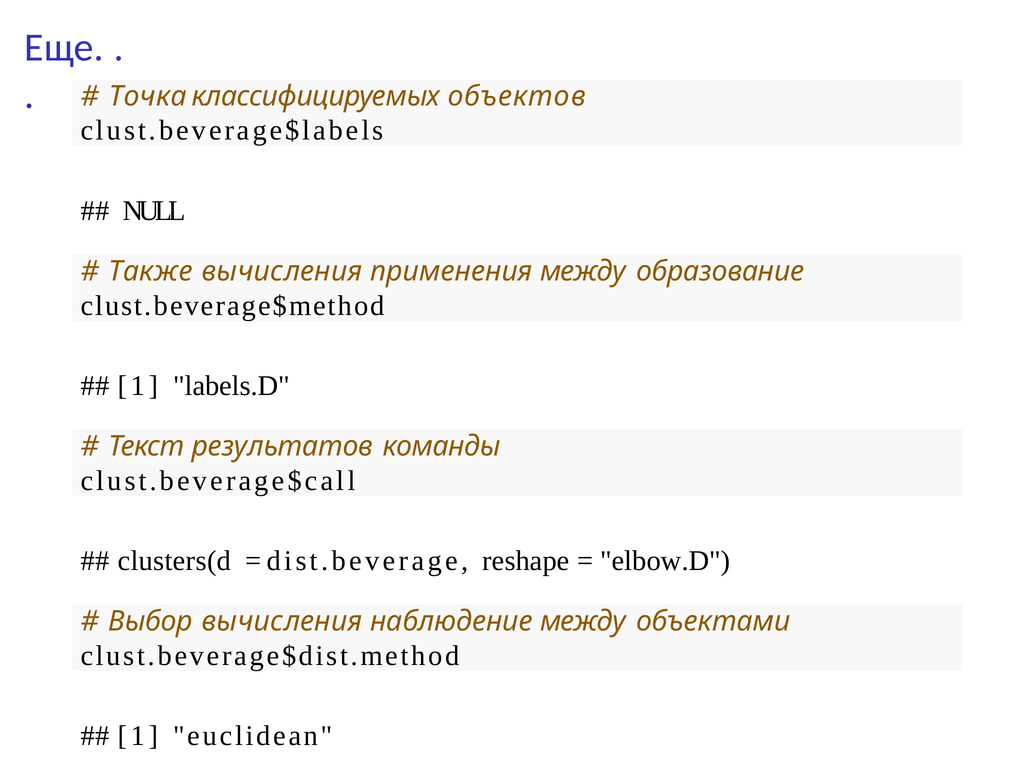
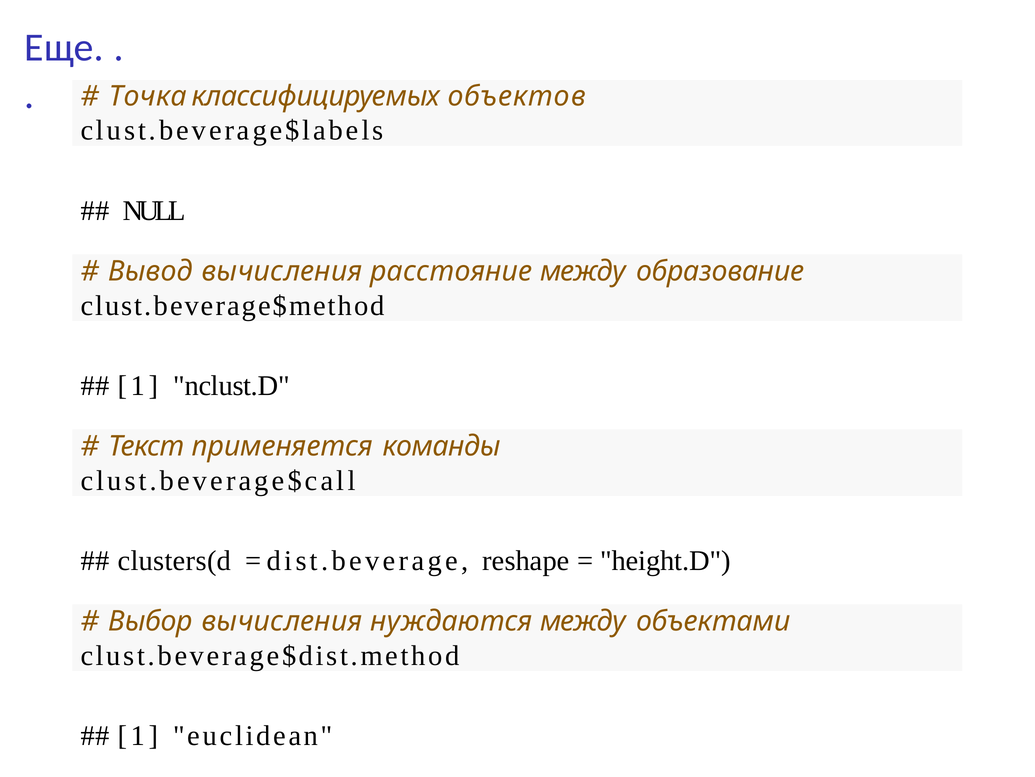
Также: Также -> Вывод (150, 271)
применения: применения -> расстояние (451, 271)
labels.D: labels.D -> nclust.D (232, 386)
результатов: результатов -> применяется (282, 446)
elbow.D: elbow.D -> height.D (665, 561)
наблюдение: наблюдение -> нуждаются (451, 621)
